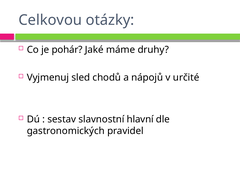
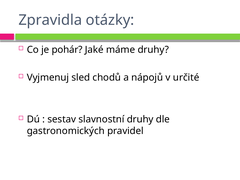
Celkovou: Celkovou -> Zpravidla (50, 20)
slavnostní hlavní: hlavní -> druhy (140, 119)
